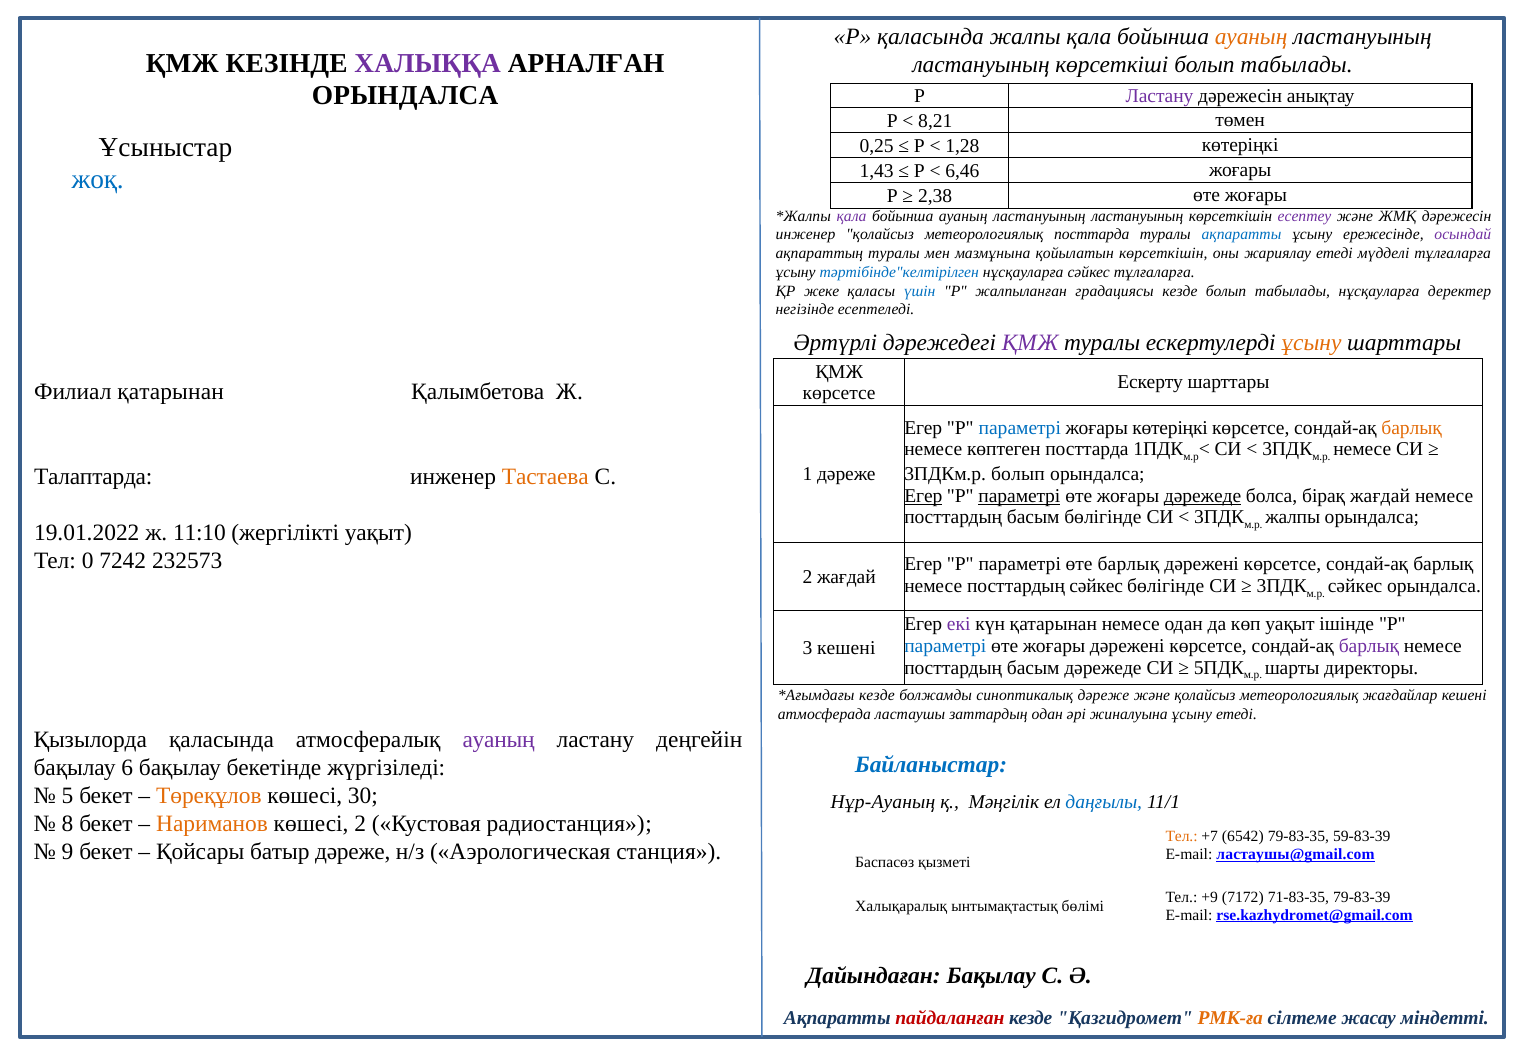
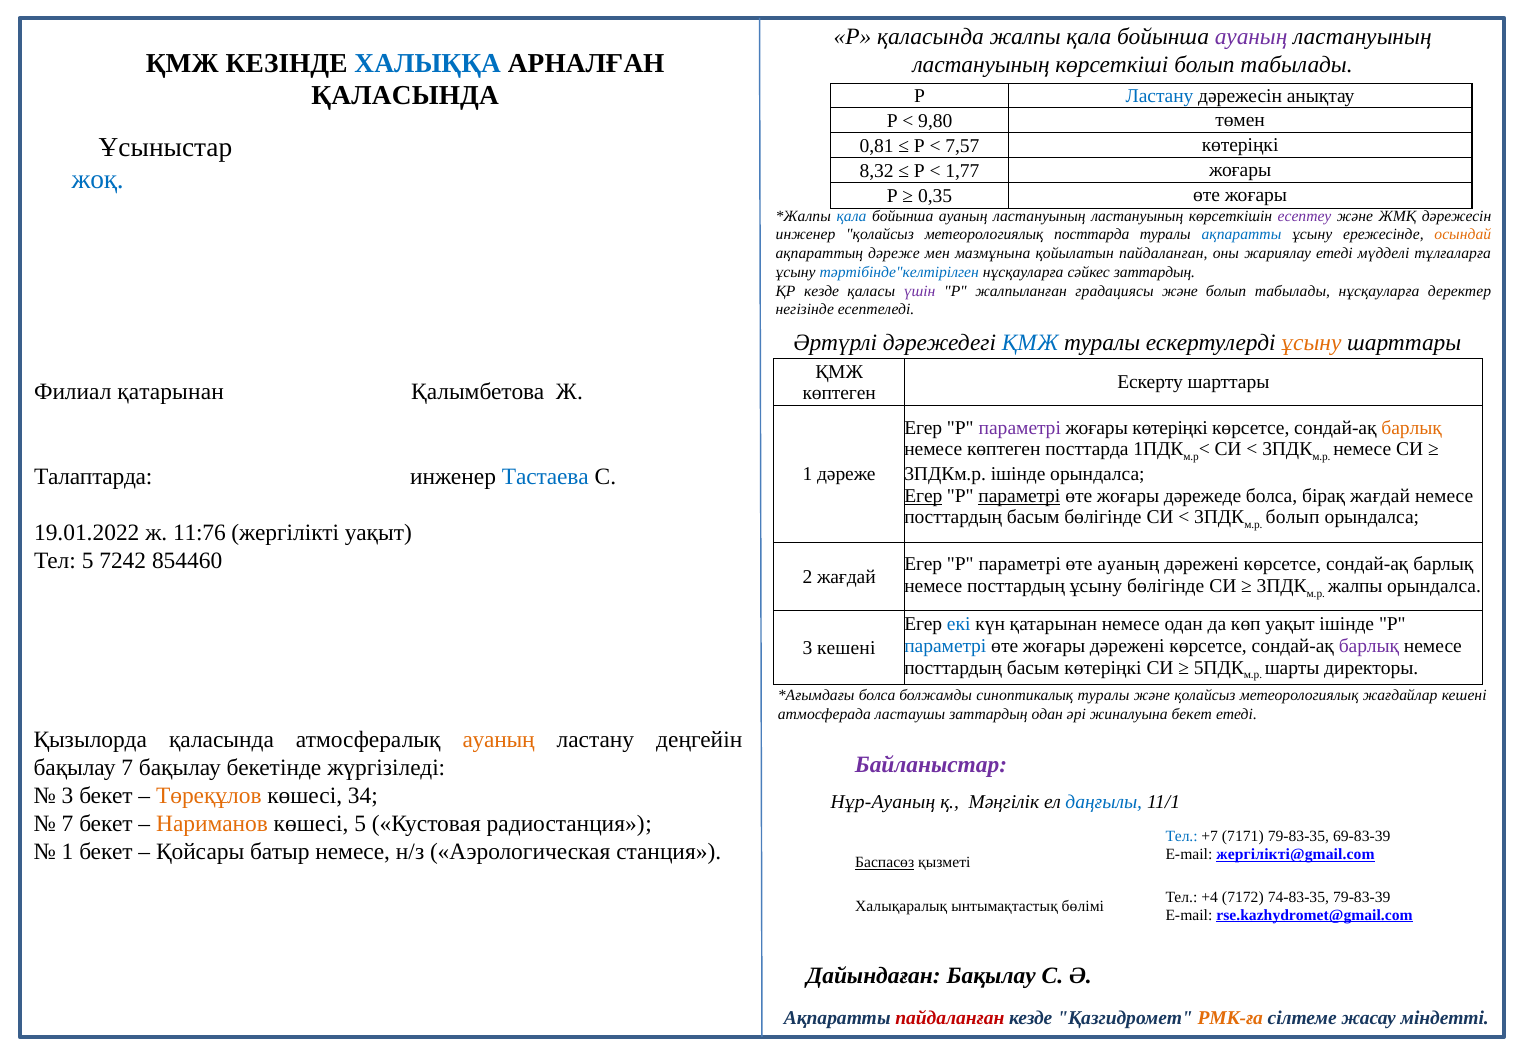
ауаның colour: orange -> purple (1251, 37)
ХАЛЫҚҚА colour: purple -> blue (428, 63)
ОРЫНДАЛСА: ОРЫНДАЛСА -> ҚАЛАСЫНДА (405, 96)
Ластану colour: purple -> blue (1160, 96)
8,21: 8,21 -> 9,80 (935, 121)
0,25: 0,25 -> 0,81 (877, 146)
1,28: 1,28 -> 7,57 (962, 146)
1,43: 1,43 -> 8,32 (877, 171)
6,46: 6,46 -> 1,77 (962, 171)
2,38: 2,38 -> 0,35 (935, 196)
қала colour: purple -> blue (851, 216)
осындай colour: purple -> orange (1463, 235)
ақпараттың туралы: туралы -> дәреже (894, 253)
қойылатын көрсеткішін: көрсеткішін -> пайдаланған (1163, 253)
сәйкес тұлғаларға: тұлғаларға -> заттардың (1154, 272)
ҚР жеке: жеке -> кезде (822, 291)
үшін colour: blue -> purple (920, 291)
градациясы кезде: кезде -> және (1180, 291)
ҚМЖ colour: purple -> blue (1030, 343)
көрсетсе: көрсетсе -> көптеген (839, 393)
параметрі colour: blue -> purple (1020, 428)
3ПДКм.р болып: болып -> ішінде (1018, 474)
Тастаева colour: orange -> blue (545, 477)
дәрежеде underline: present -> none (1203, 496)
жалпы: жалпы -> болып (1293, 517)
11:10: 11:10 -> 11:76 (199, 533)
Тел 0: 0 -> 5 (88, 561)
232573: 232573 -> 854460 (187, 561)
өте барлық: барлық -> ауаның (1128, 564)
посттардың сәйкес: сәйкес -> ұсыну (1096, 586)
сәйкес: сәйкес -> жалпы (1355, 586)
екі colour: purple -> blue (959, 625)
басым дәрежеде: дәрежеде -> көтеріңкі (1103, 668)
кезде: кезде -> болса (877, 696)
синоптикалық дәреже: дәреже -> туралы (1103, 696)
жиналуына ұсыну: ұсыну -> бекет (1192, 715)
ауаның colour: purple -> orange (499, 739)
Байланыстар colour: blue -> purple (931, 765)
бақылау 6: 6 -> 7 (127, 768)
5: 5 -> 3 (68, 796)
30: 30 -> 34 (363, 796)
8: 8 -> 7 (68, 824)
көшесі 2: 2 -> 5 (360, 824)
Тел colour: orange -> blue (1182, 837)
6542: 6542 -> 7171 (1243, 837)
59-83-39: 59-83-39 -> 69-83-39 (1362, 837)
9: 9 -> 1 (68, 852)
батыр дәреже: дәреже -> немесе (353, 852)
ластаушы@gmail.com: ластаушы@gmail.com -> жергілікті@gmail.com (1296, 854)
Баспасөз underline: none -> present (885, 863)
+9: +9 -> +4 (1210, 898)
71-83-35: 71-83-35 -> 74-83-35 (1298, 898)
